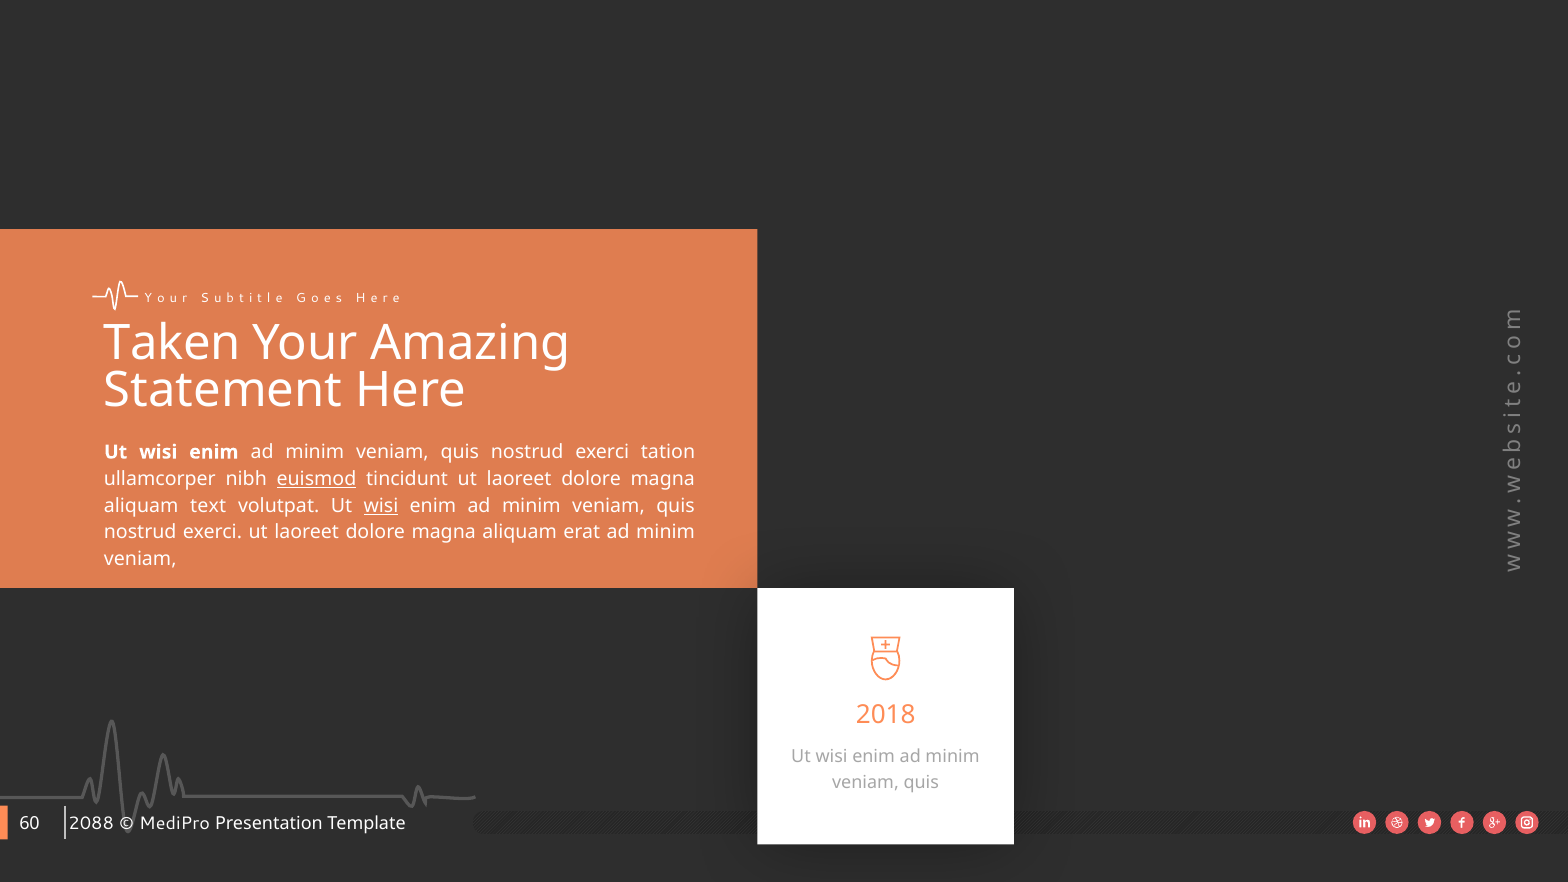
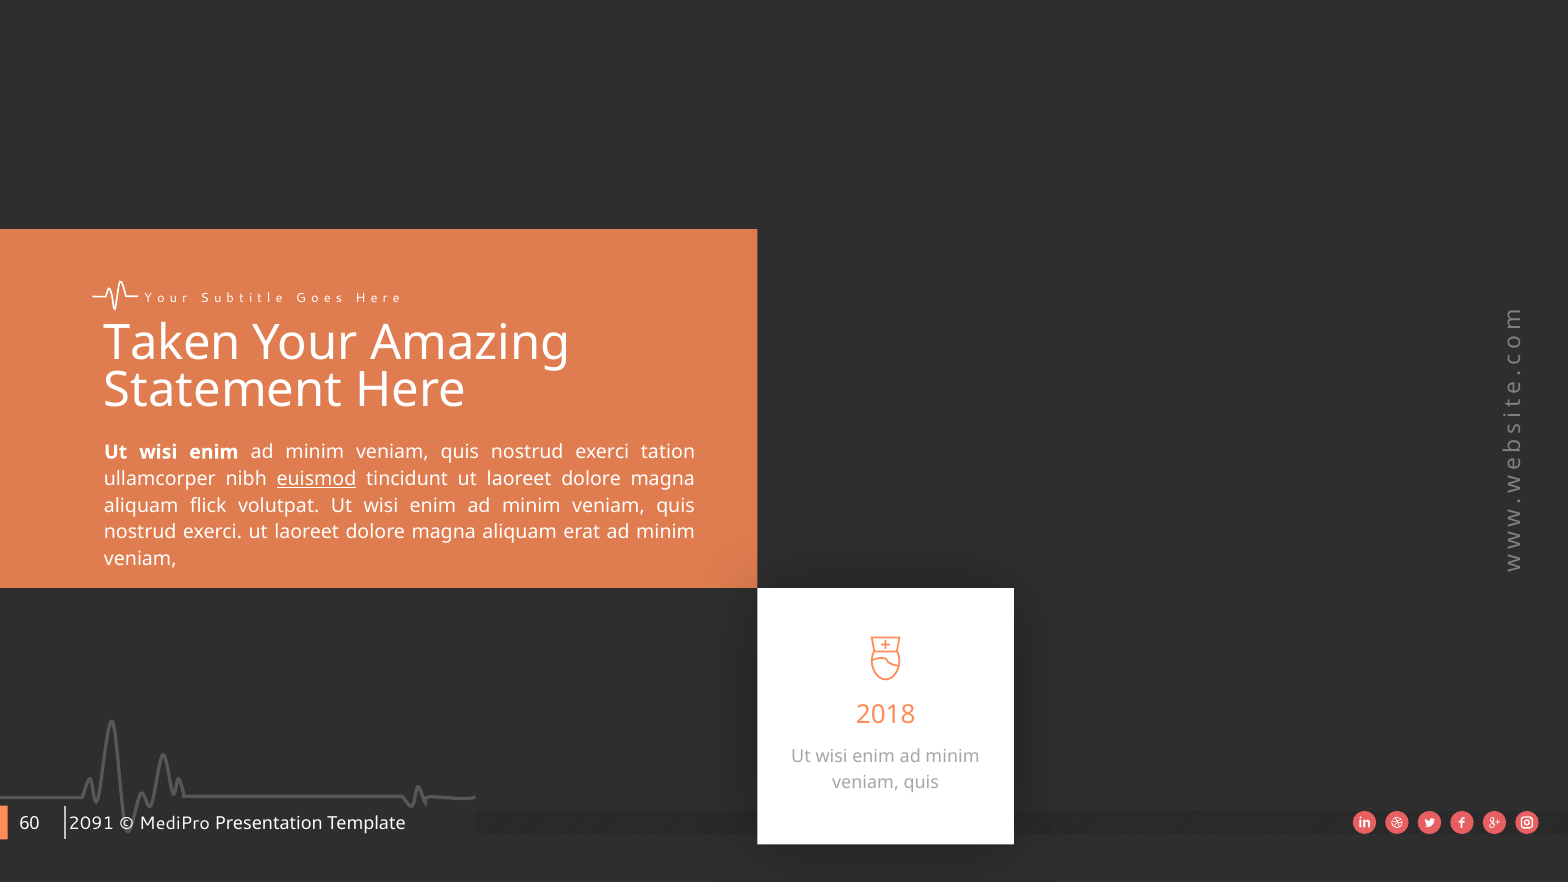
text: text -> flick (208, 506)
wisi underline: present -> none (381, 506)
2088: 2088 -> 2091 (91, 823)
